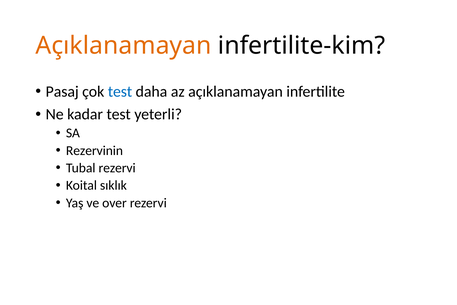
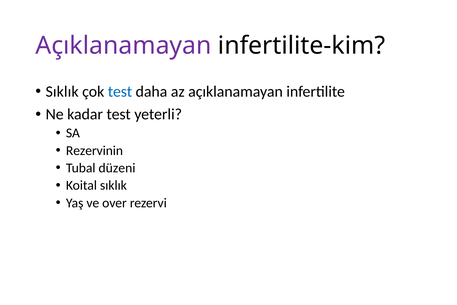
Açıklanamayan colour: orange -> purple (123, 45)
Pasaj: Pasaj -> Sıklık (62, 92)
Tubal rezervi: rezervi -> düzeni (117, 168)
